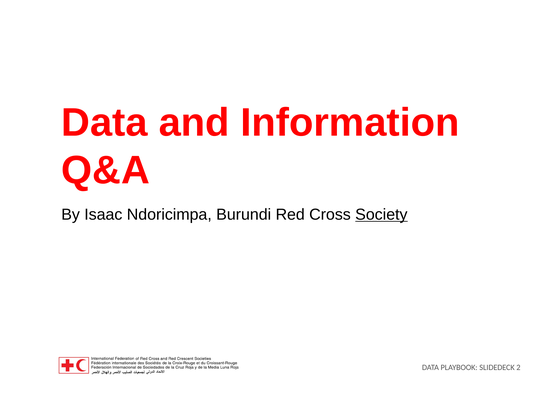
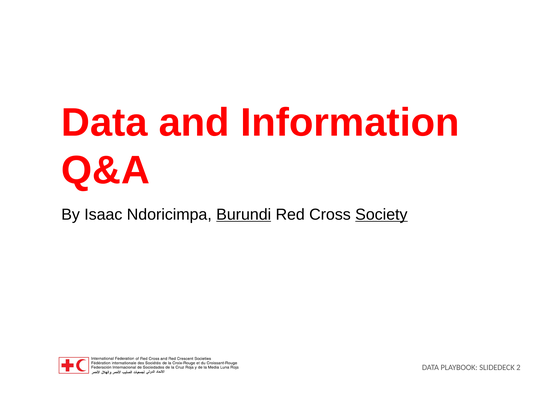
Burundi underline: none -> present (244, 215)
